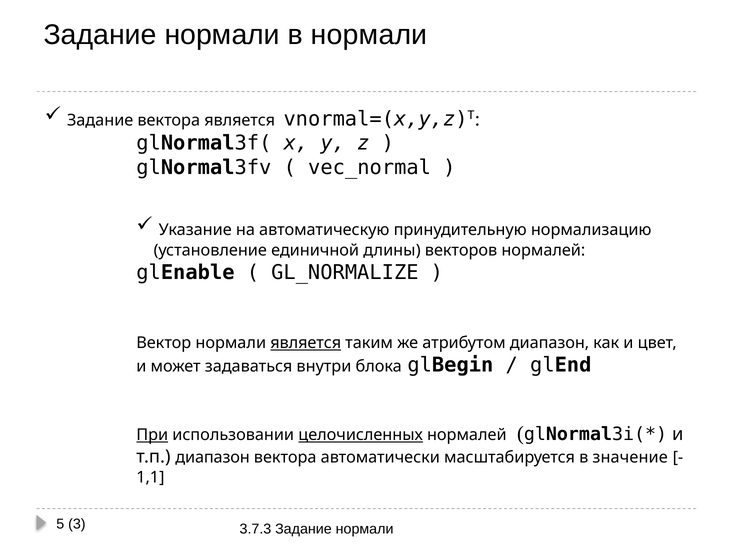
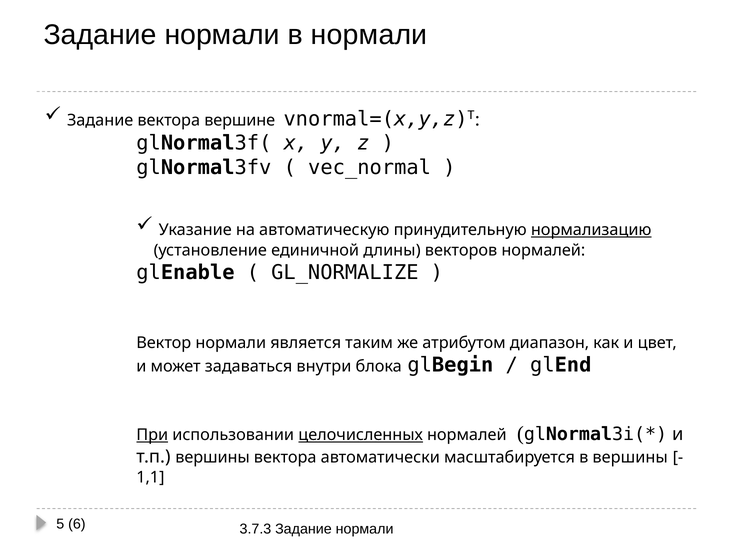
вектора является: является -> вершине (240, 120)
нормализацию underline: none -> present (591, 230)
является underline: present -> none (306, 343)
т.п диапазон: диапазон -> вершины (213, 458)
в значение: значение -> вершины (630, 458)
3: 3 -> 6 (77, 525)
